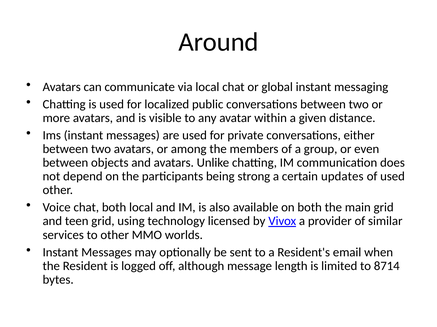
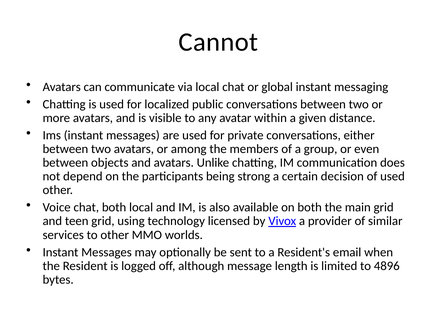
Around: Around -> Cannot (218, 42)
updates: updates -> decision (342, 177)
8714: 8714 -> 4896 (387, 267)
